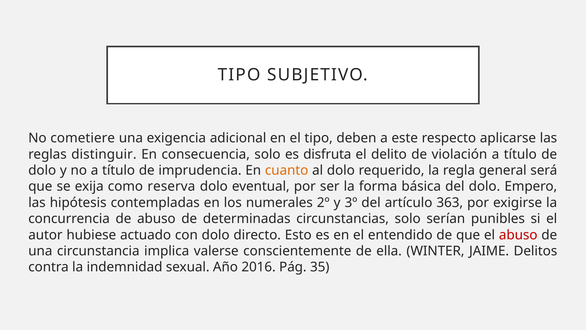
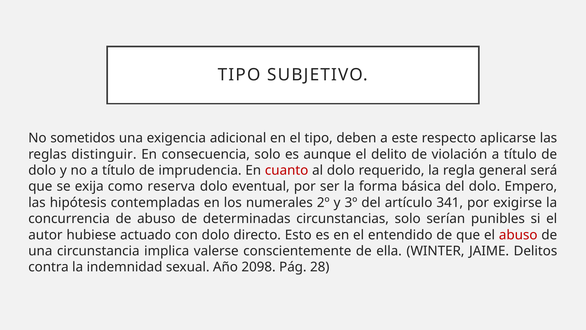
cometiere: cometiere -> sometidos (83, 138)
disfruta: disfruta -> aunque (327, 154)
cuanto colour: orange -> red (287, 170)
363: 363 -> 341 (450, 202)
2016: 2016 -> 2098 (259, 267)
35: 35 -> 28 (320, 267)
